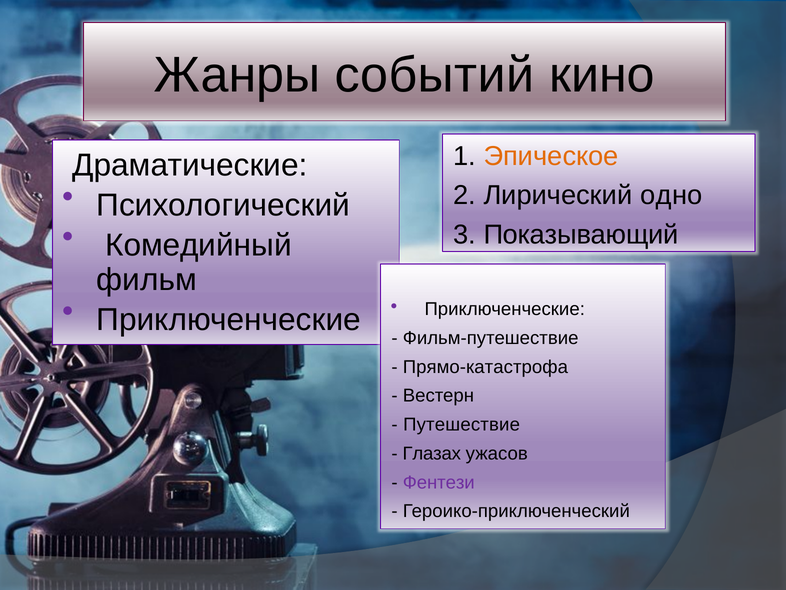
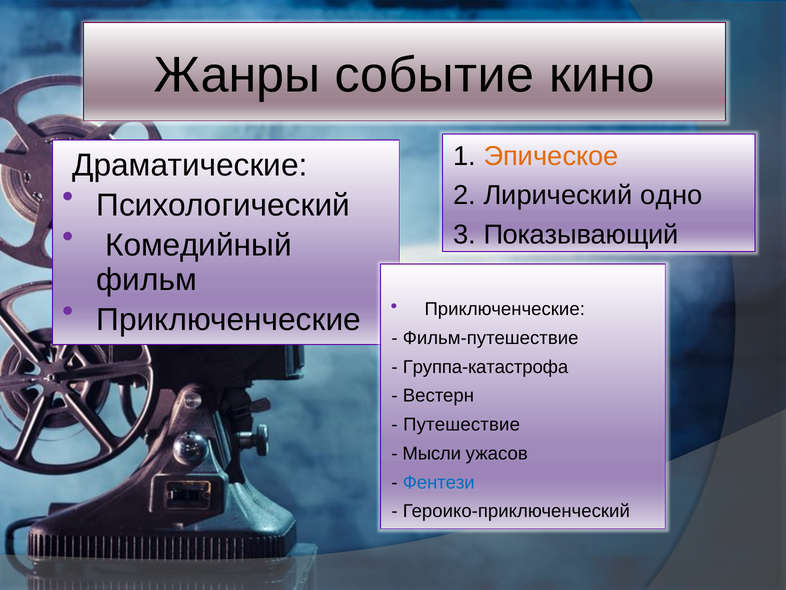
событий: событий -> событие (435, 75)
Прямо-катастрофа: Прямо-катастрофа -> Группа-катастрофа (485, 367)
Глазах: Глазах -> Мысли (432, 453)
Фентези colour: purple -> blue (439, 482)
